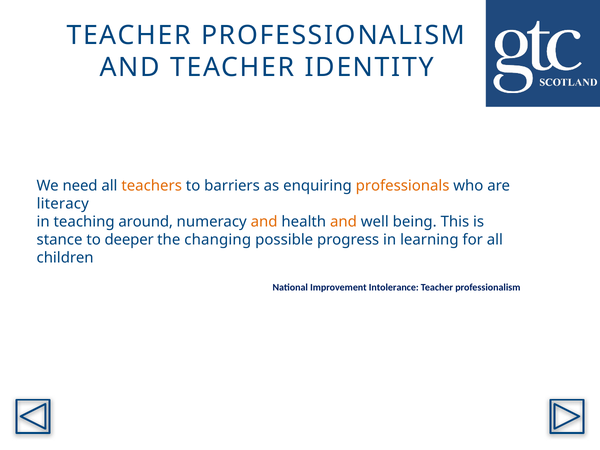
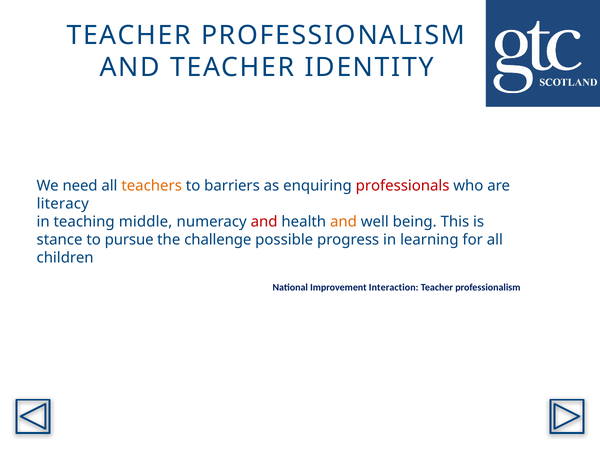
professionals colour: orange -> red (403, 186)
around: around -> middle (146, 222)
and colour: orange -> red (264, 222)
deeper: deeper -> pursue (129, 240)
changing: changing -> challenge (218, 240)
Intolerance: Intolerance -> Interaction (394, 288)
